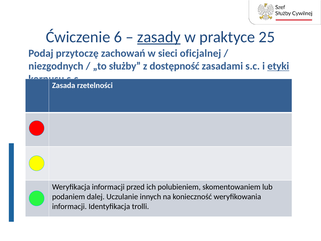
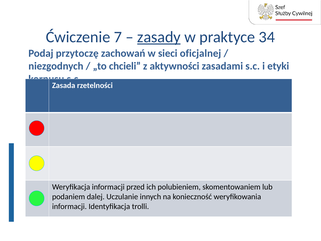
6: 6 -> 7 (118, 37)
25: 25 -> 34 (267, 37)
służby: służby -> chcieli (125, 66)
dostępność: dostępność -> aktywności (174, 66)
etyki underline: present -> none (278, 66)
